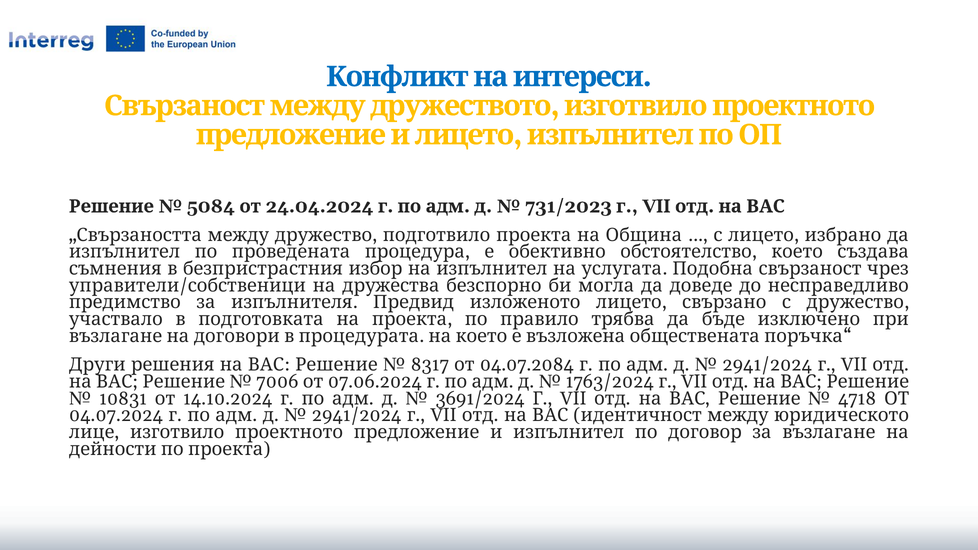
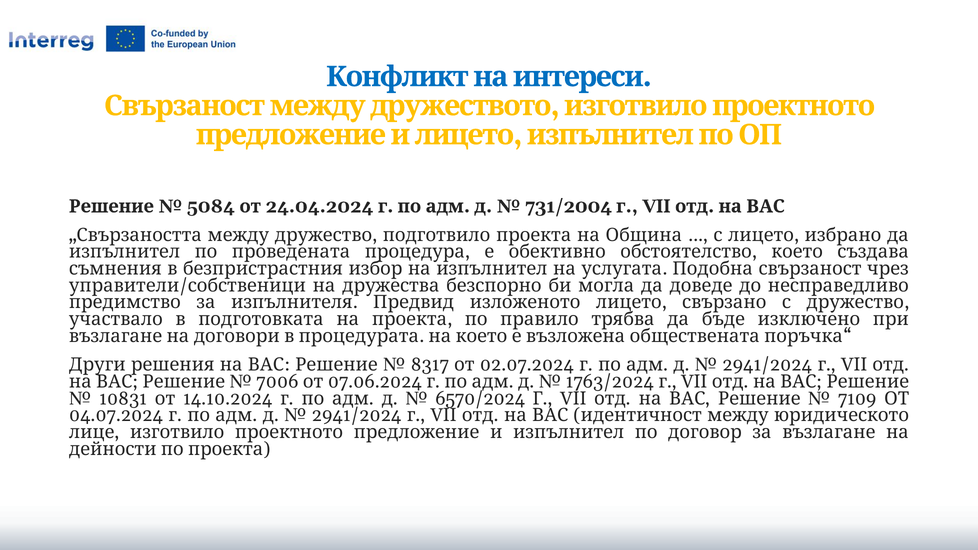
731/2023: 731/2023 -> 731/2004 (569, 206)
04.07.2084: 04.07.2084 -> 02.07.2024 (527, 365)
3691/2024: 3691/2024 -> 6570/2024 (480, 399)
4718: 4718 -> 7109 (857, 399)
